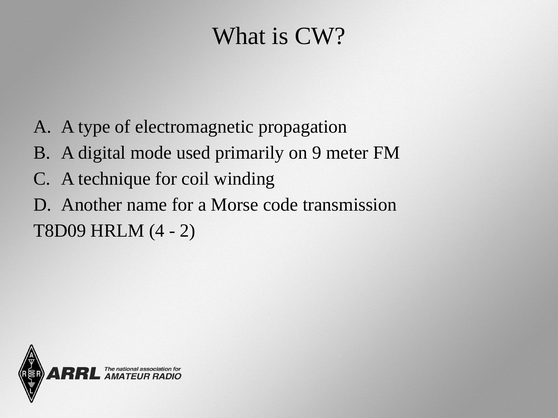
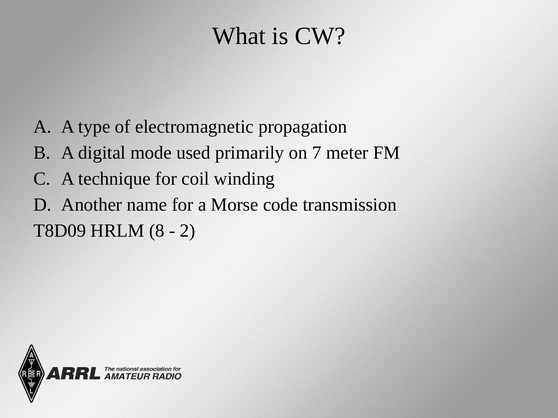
9: 9 -> 7 (317, 153)
4: 4 -> 8 (157, 231)
